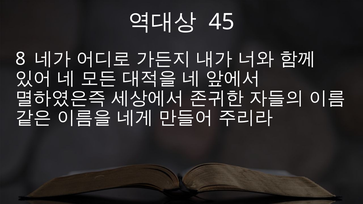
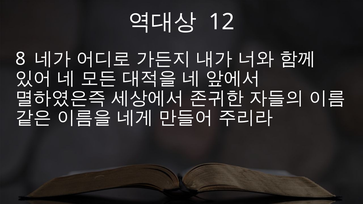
45: 45 -> 12 (222, 22)
